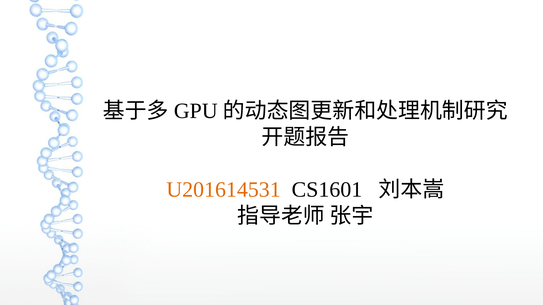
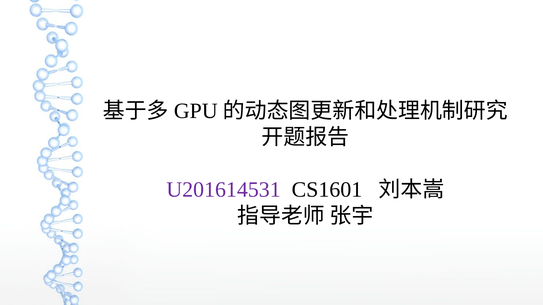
U201614531 colour: orange -> purple (224, 190)
